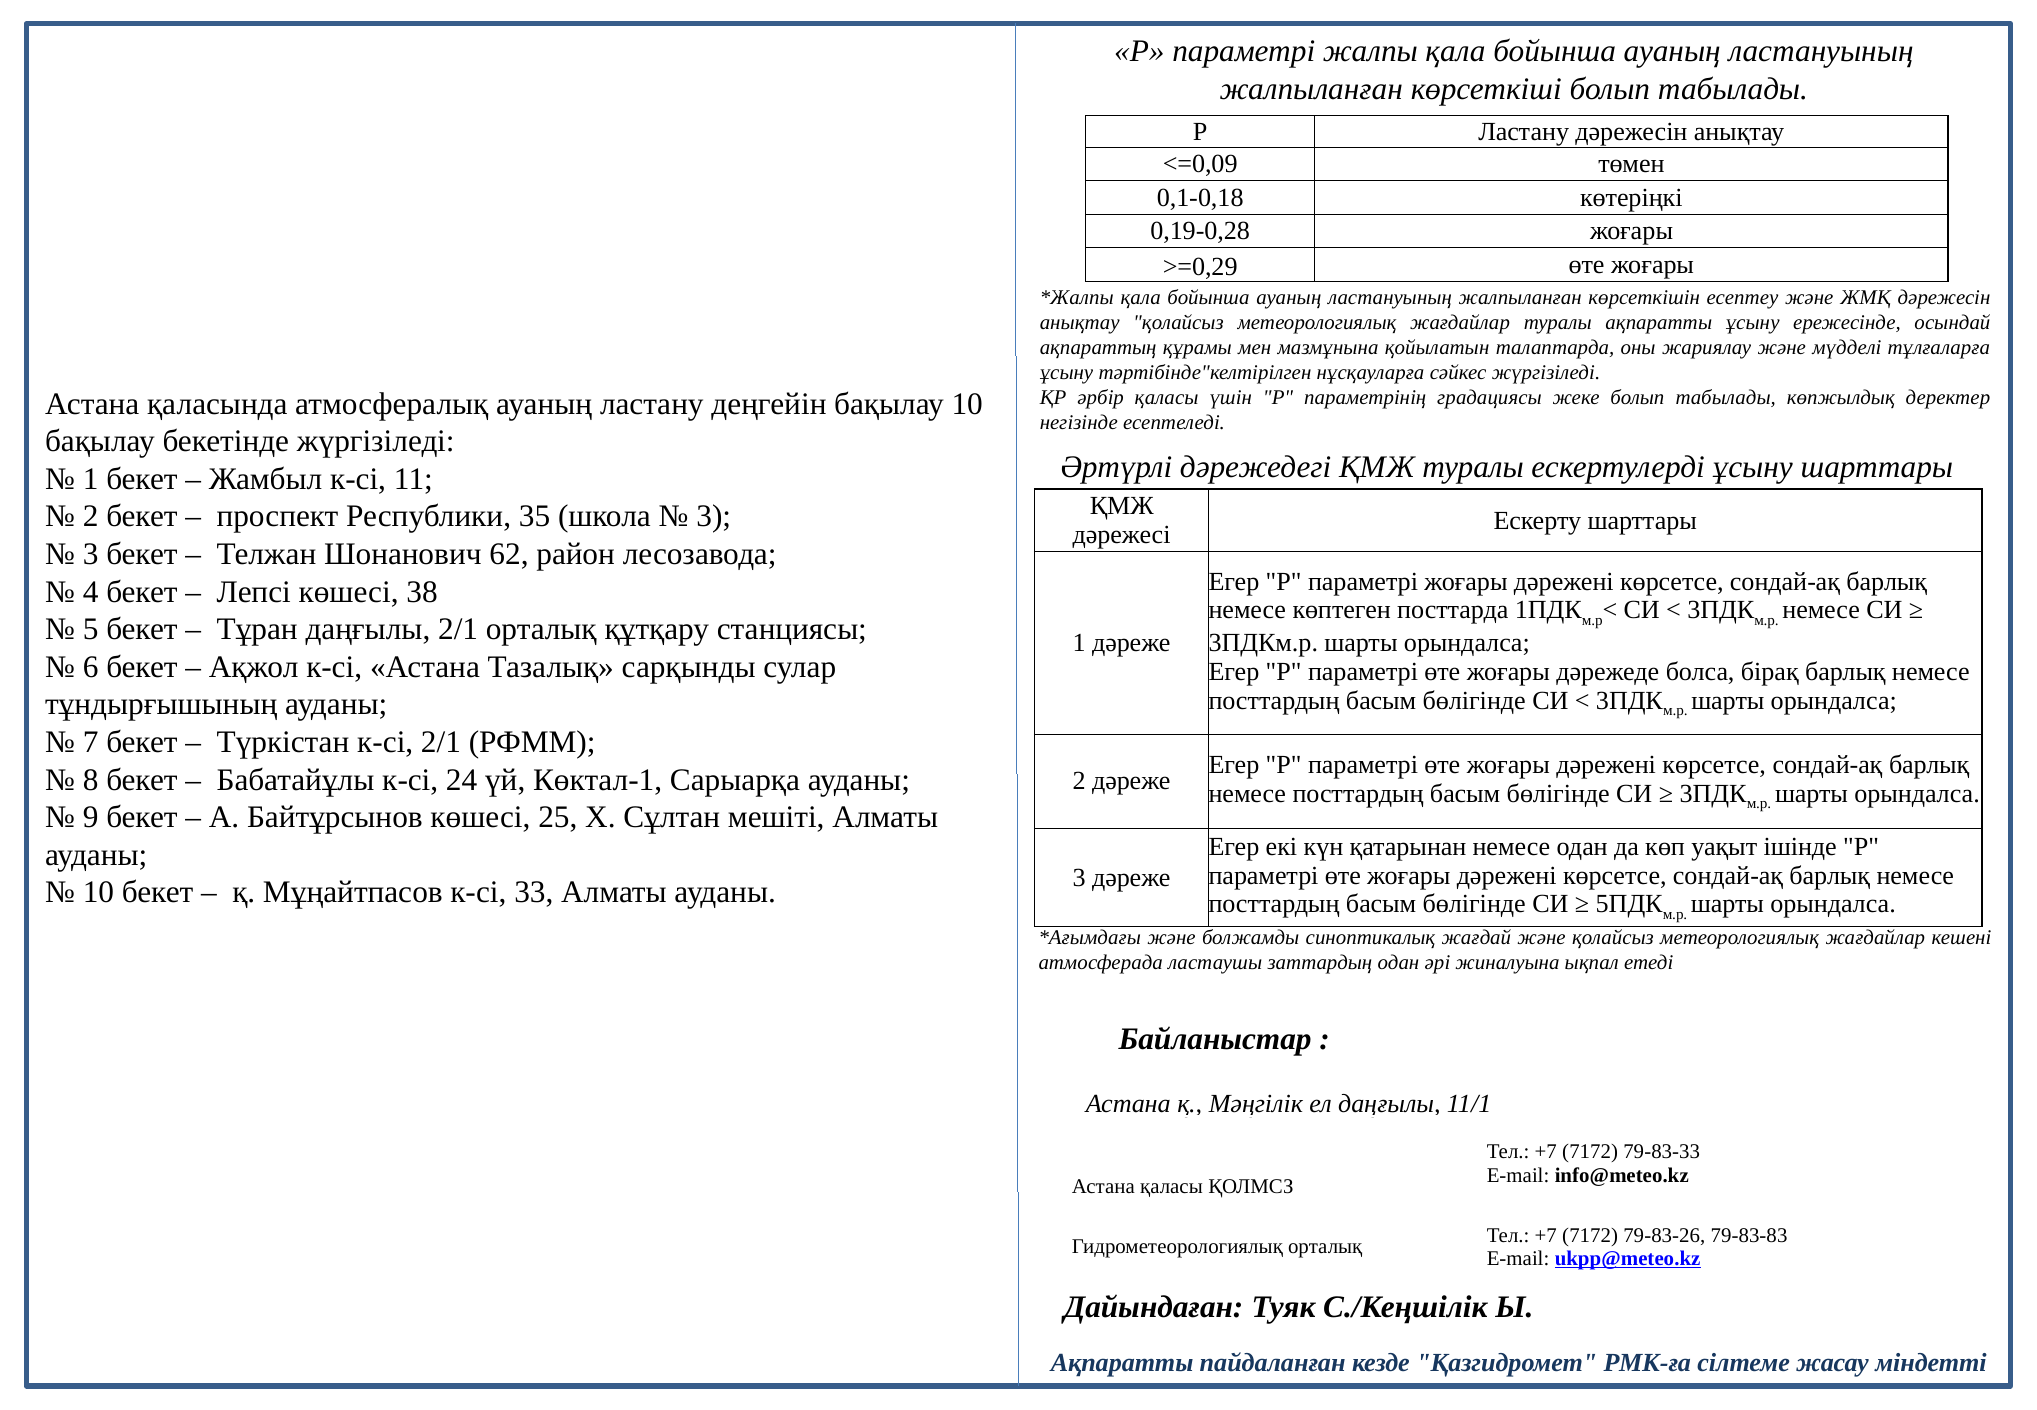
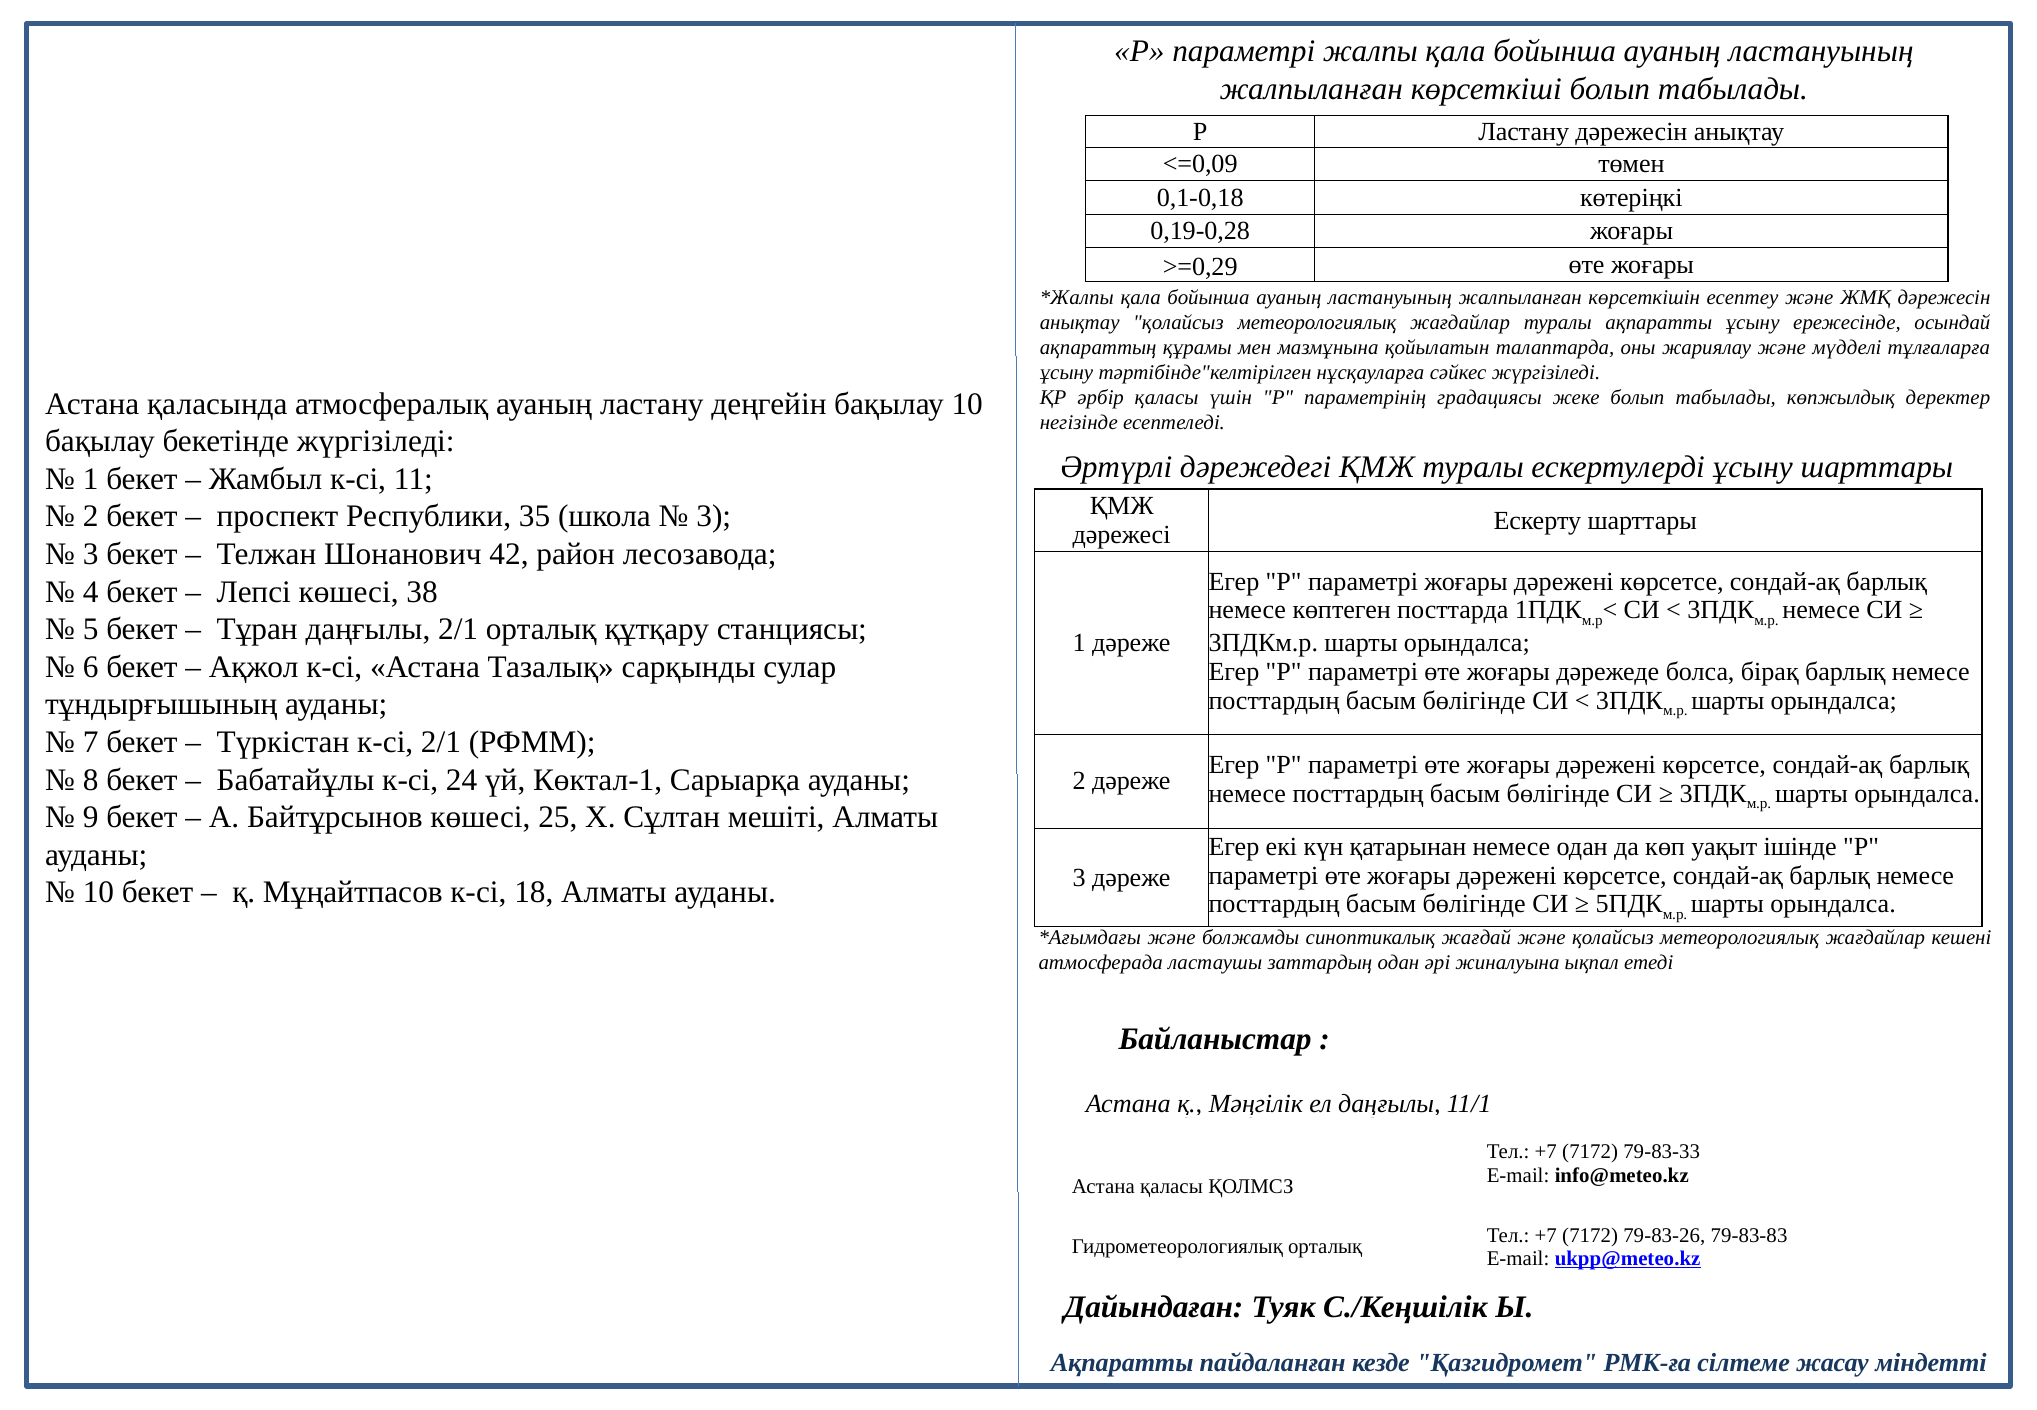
62: 62 -> 42 (509, 554)
33: 33 -> 18 (534, 893)
